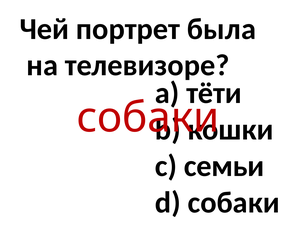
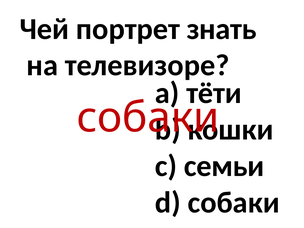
была: была -> знать (222, 29)
